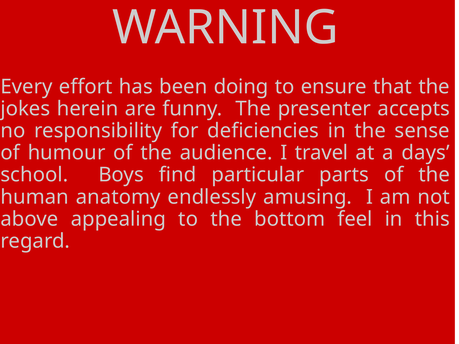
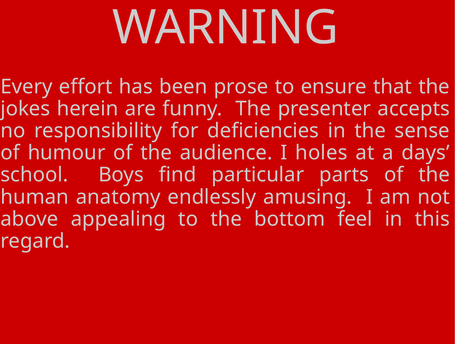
doing: doing -> prose (241, 87)
travel: travel -> holes (321, 153)
